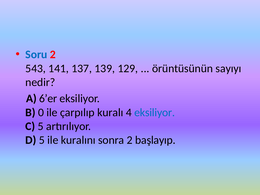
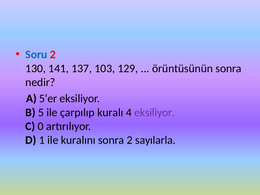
543: 543 -> 130 (36, 68)
139: 139 -> 103 (105, 68)
örüntüsünün sayıyı: sayıyı -> sonra (229, 68)
6’er: 6’er -> 5’er (48, 99)
0: 0 -> 5 (41, 112)
eksiliyor colour: blue -> purple (155, 112)
C 5: 5 -> 0 (41, 126)
D 5: 5 -> 1 (42, 140)
başlayıp: başlayıp -> sayılarla (155, 140)
